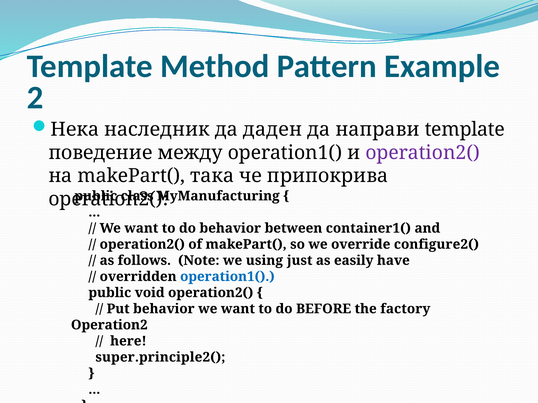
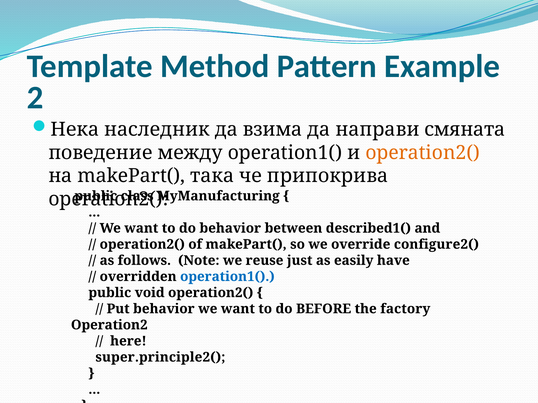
даден: даден -> взима (273, 130)
направи template: template -> смяната (465, 130)
operation2( colour: purple -> orange (423, 153)
container1(: container1( -> described1( (368, 228)
using: using -> reuse (265, 261)
